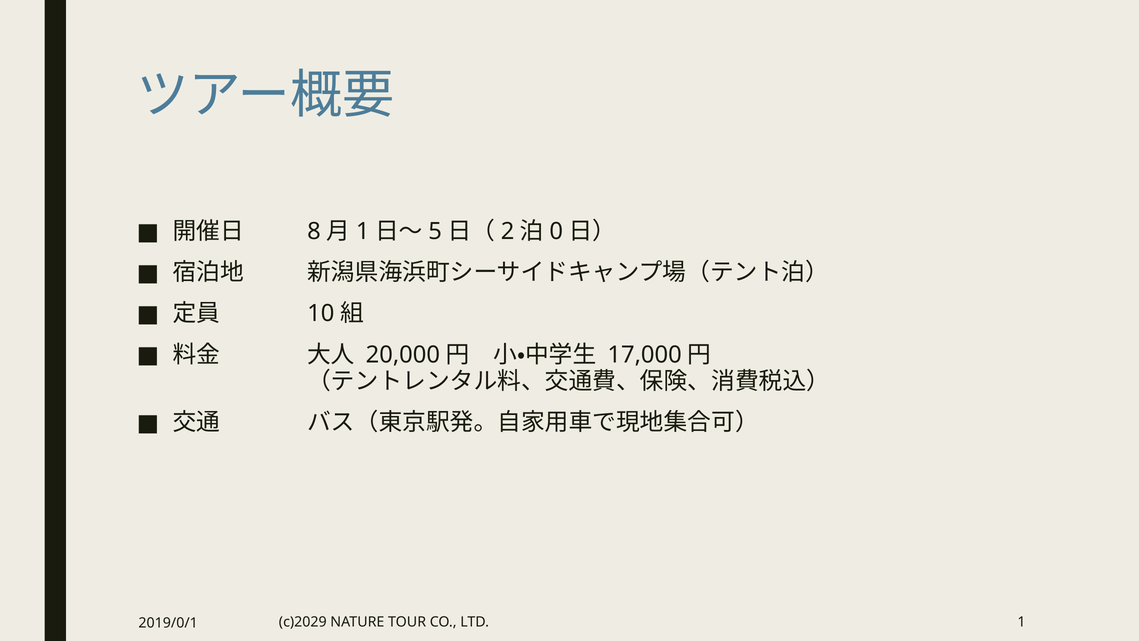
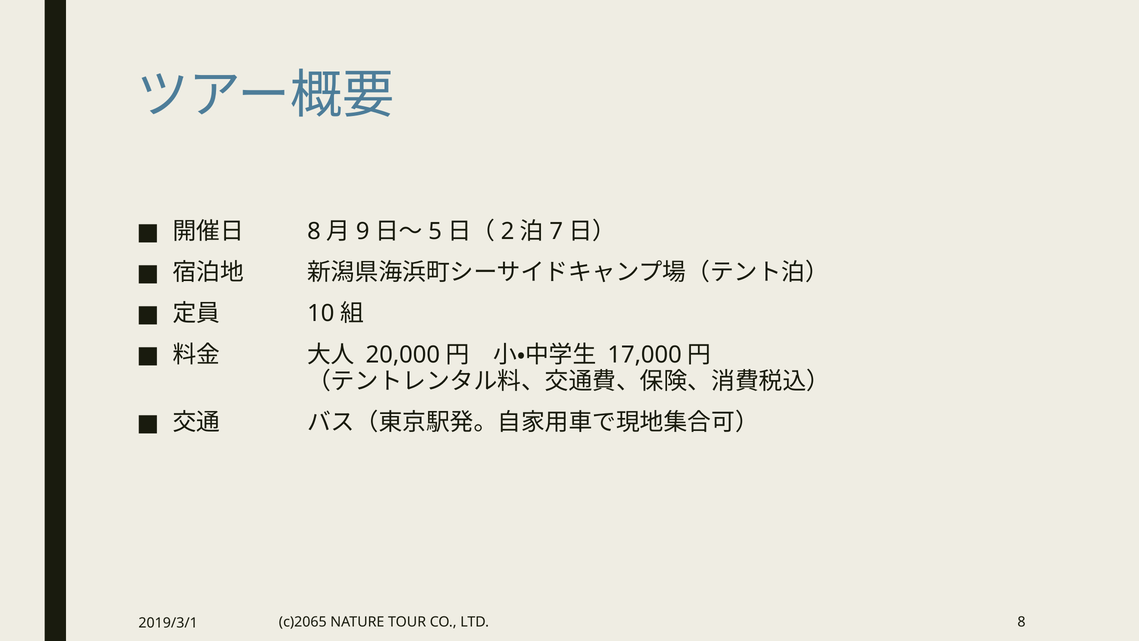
1: 1 -> 9 (363, 231)
0: 0 -> 7 (556, 231)
c)2029: c)2029 -> c)2065 (303, 622)
LTD 1: 1 -> 8 (1021, 622)
2019/0/1: 2019/0/1 -> 2019/3/1 (168, 623)
